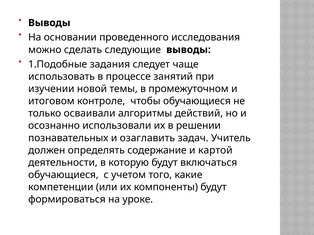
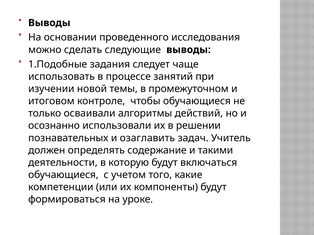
картой: картой -> такими (215, 151)
